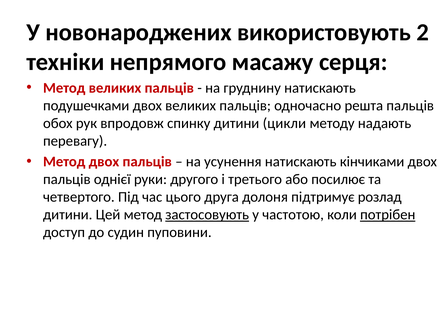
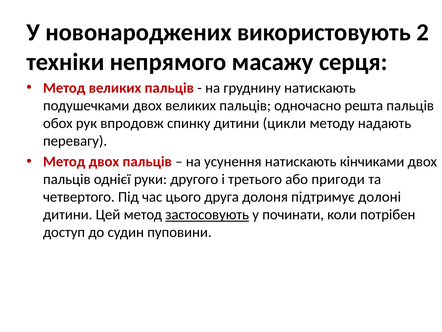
посилює: посилює -> пригоди (338, 179)
розлад: розлад -> долоні (380, 197)
частотою: частотою -> починати (293, 214)
потрібен underline: present -> none (388, 214)
